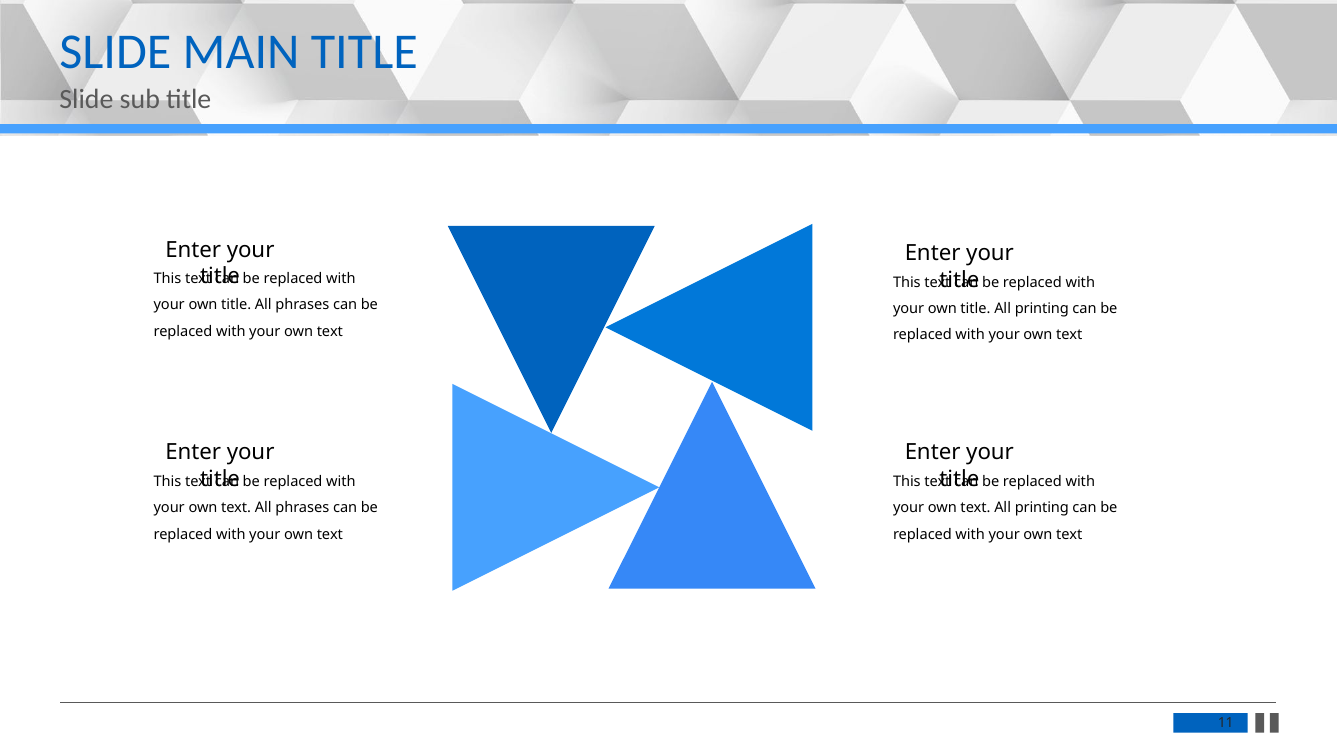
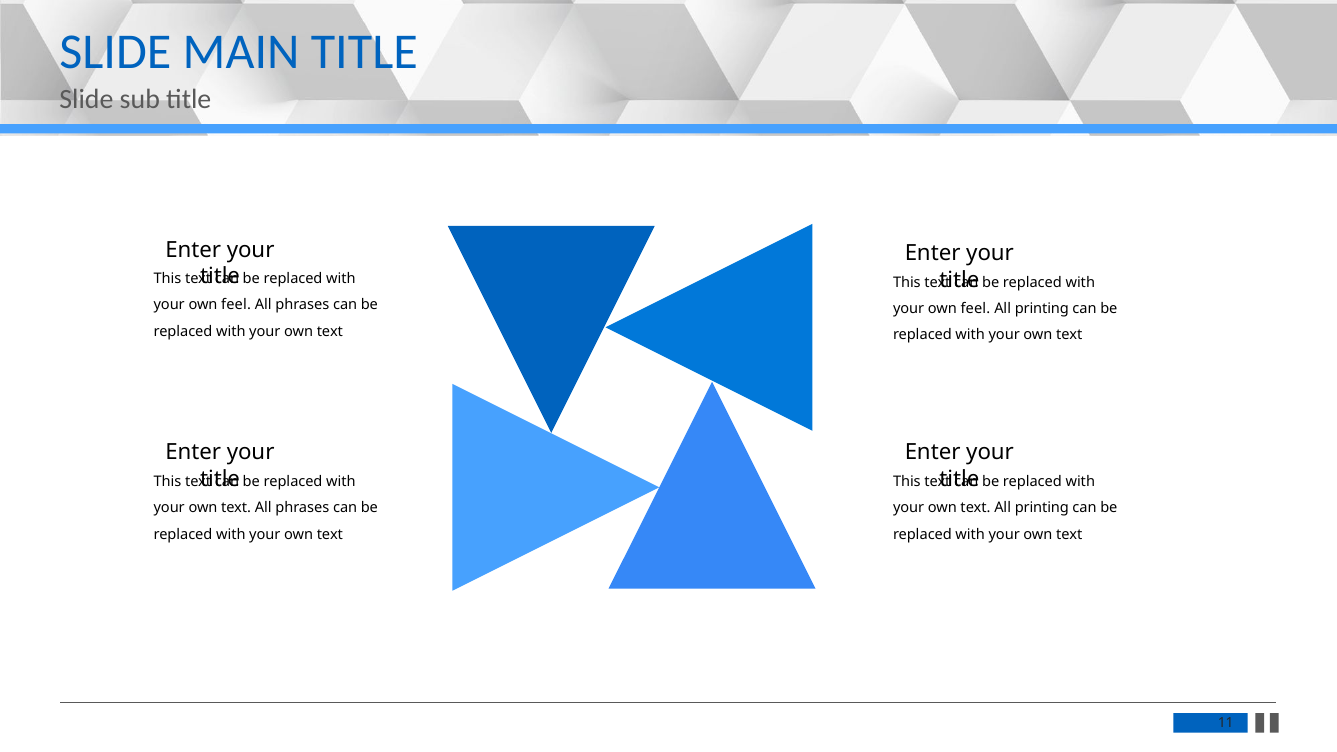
title: title -> feel (236, 305)
title: title -> feel (975, 309)
